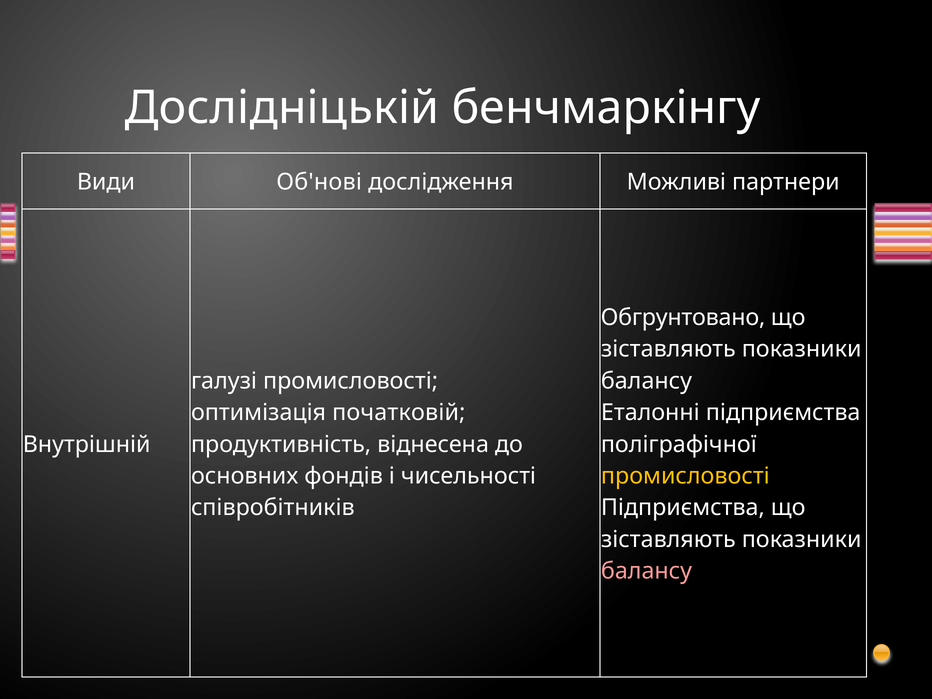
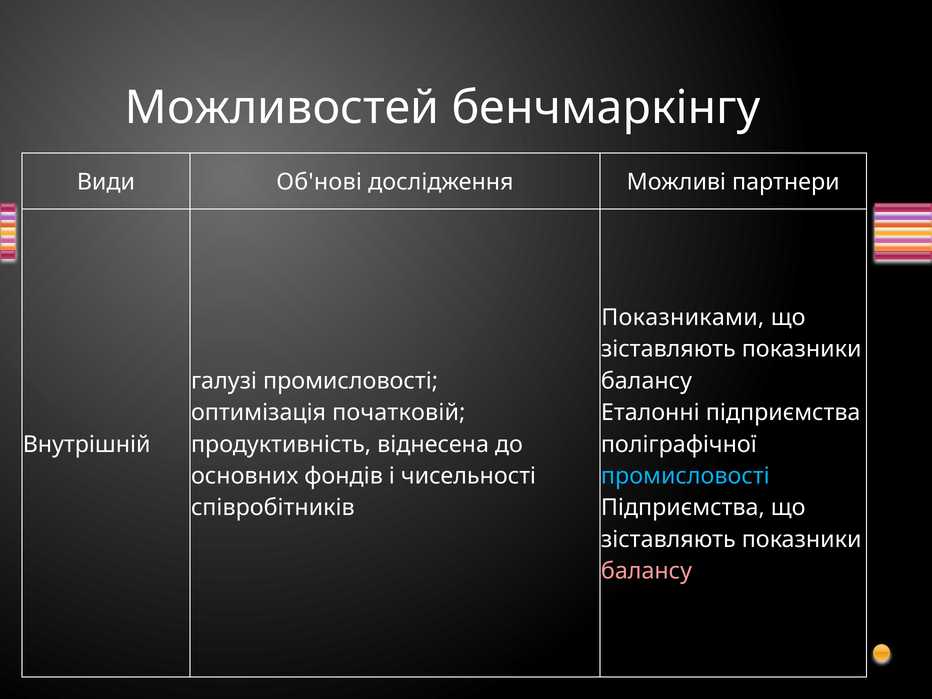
Дослідніцькій: Дослідніцькій -> Можливостей (282, 108)
Обгрунтовано: Обгрунтовано -> Показниками (683, 318)
промисловості colour: yellow -> light blue (685, 476)
